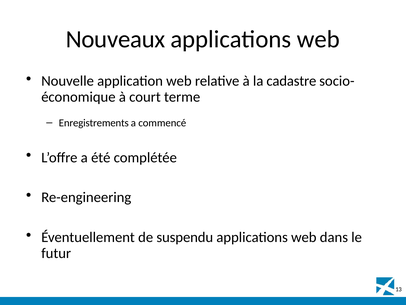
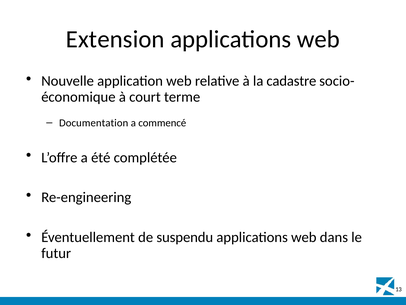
Nouveaux: Nouveaux -> Extension (115, 39)
Enregistrements: Enregistrements -> Documentation (94, 123)
